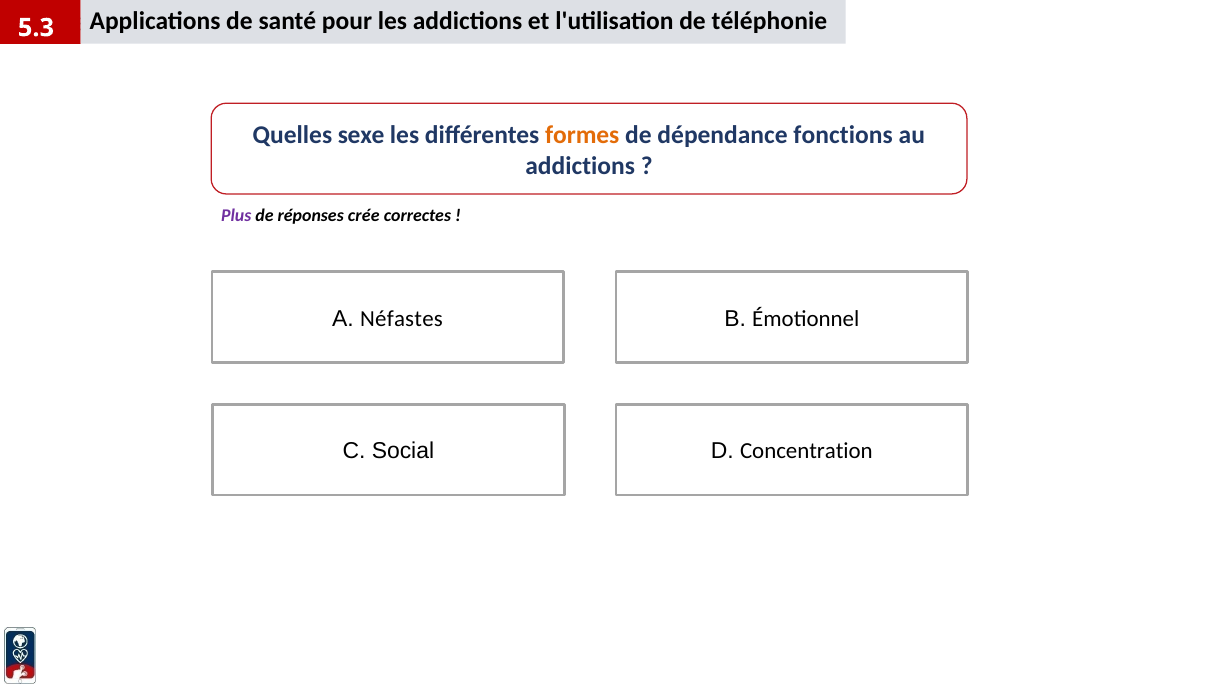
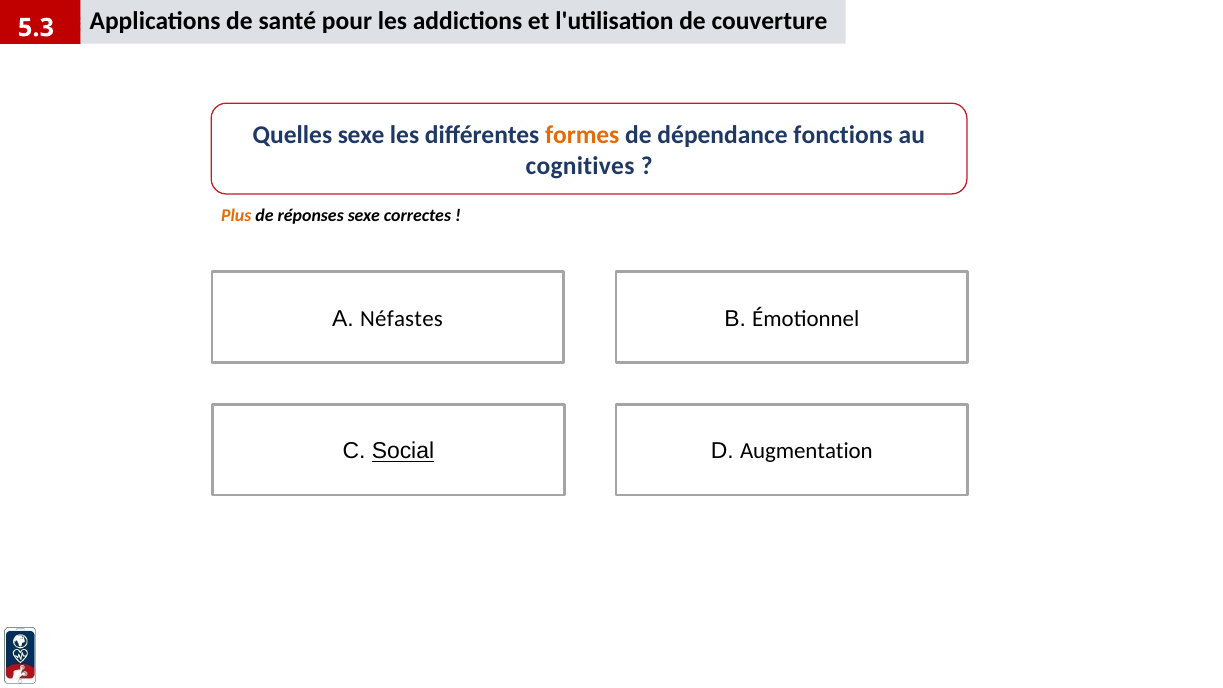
téléphonie: téléphonie -> couverture (770, 22)
addictions: addictions -> cognitives (580, 166)
Plus colour: purple -> orange (236, 216)
réponses crée: crée -> sexe (364, 216)
Social underline: none -> present (403, 451)
Concentration: Concentration -> Augmentation (806, 451)
